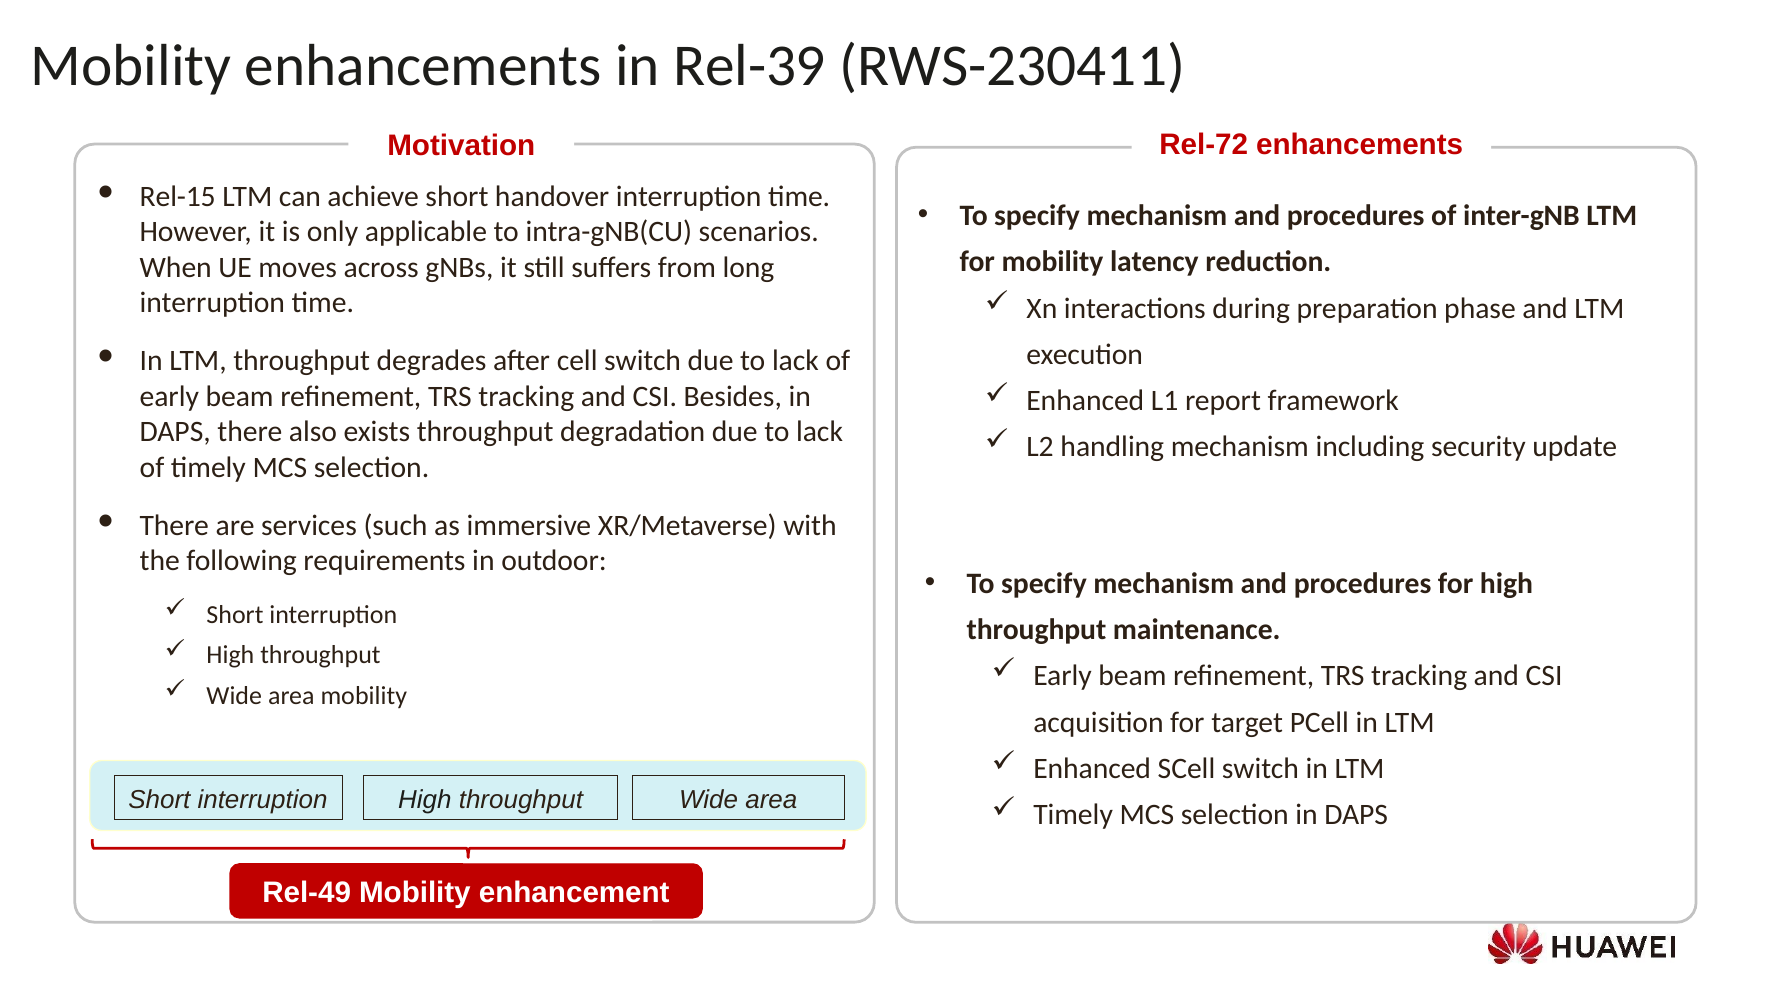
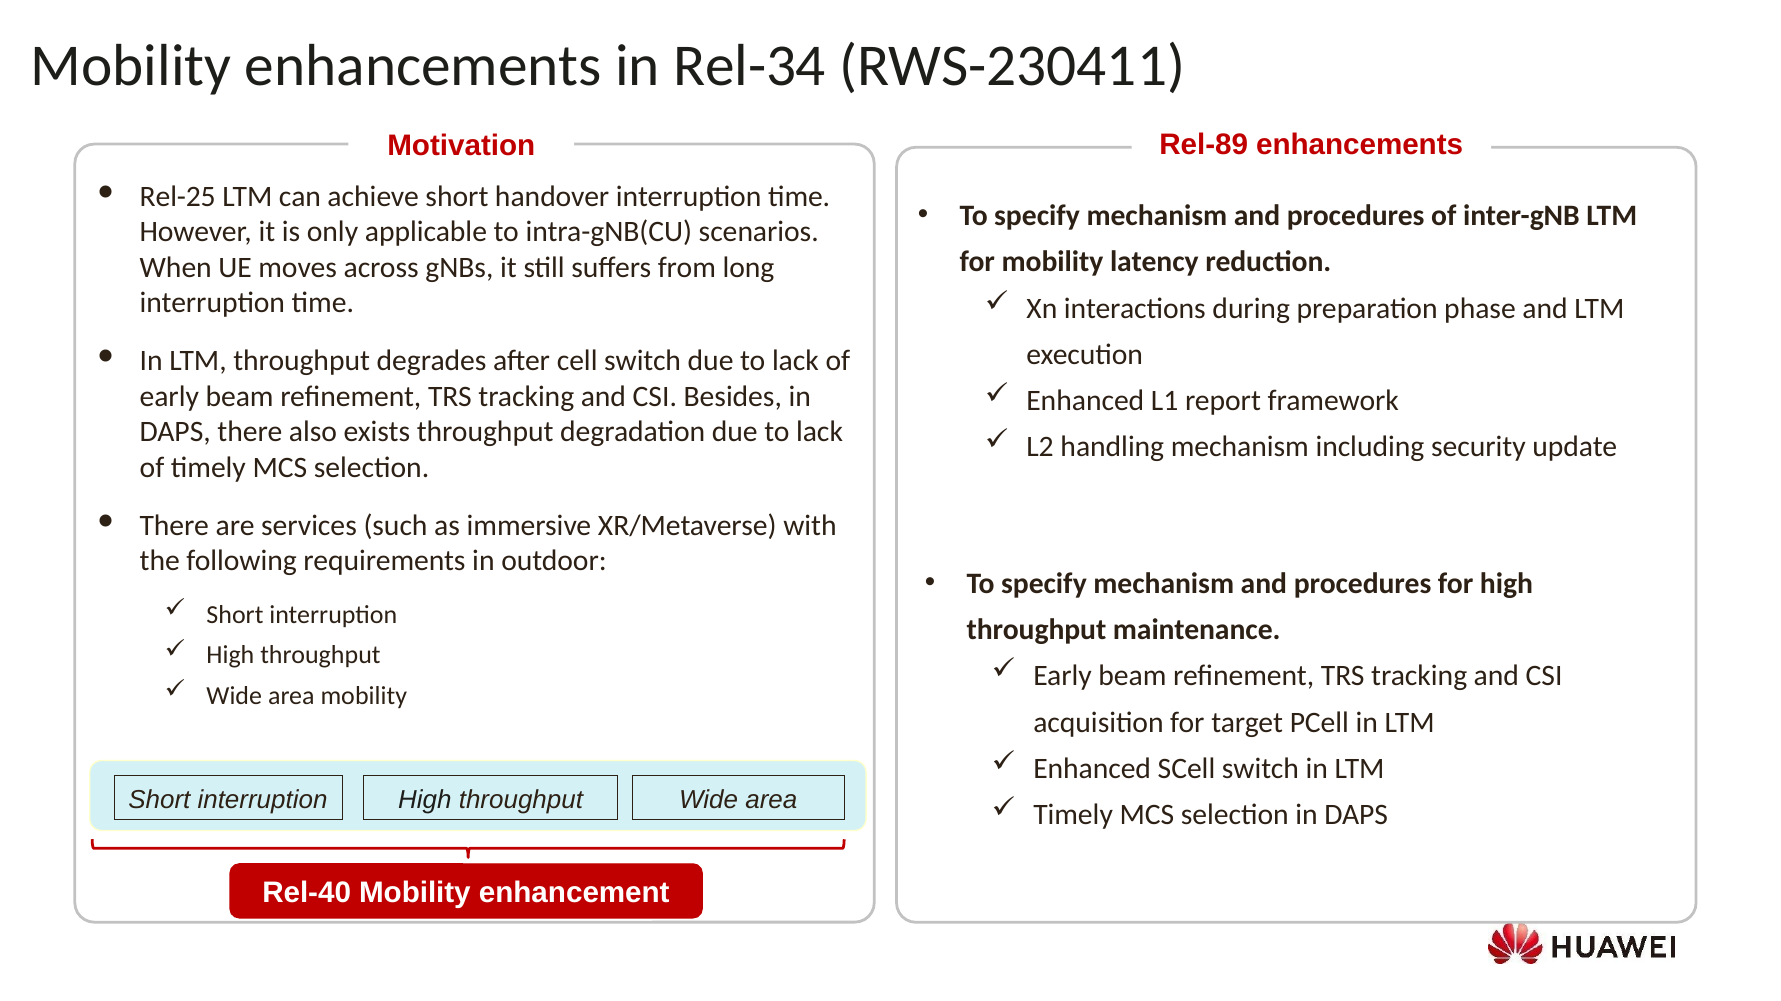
Rel-39: Rel-39 -> Rel-34 (750, 66)
Rel-72: Rel-72 -> Rel-89 (1204, 145)
Rel-15: Rel-15 -> Rel-25 (178, 196)
Rel-49: Rel-49 -> Rel-40 (307, 893)
